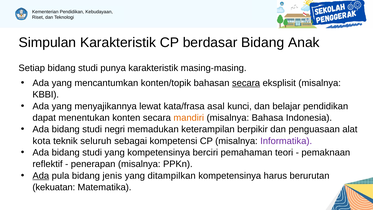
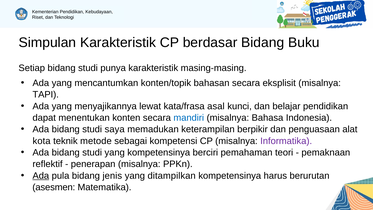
Anak: Anak -> Buku (304, 43)
secara underline: present -> none (246, 83)
KBBI: KBBI -> TAPI (46, 95)
mandiri colour: orange -> blue (189, 118)
negri: negri -> saya (115, 129)
seluruh: seluruh -> metode (96, 141)
kekuatan: kekuatan -> asesmen (54, 187)
